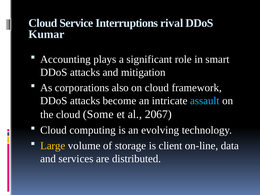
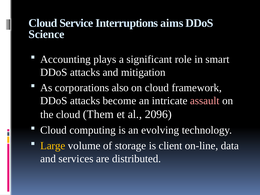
rival: rival -> aims (172, 23)
Kumar: Kumar -> Science (46, 34)
assault colour: light blue -> pink (205, 101)
Some: Some -> Them (98, 114)
2067: 2067 -> 2096 (158, 114)
